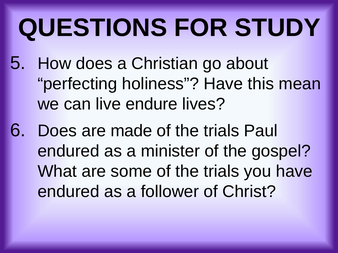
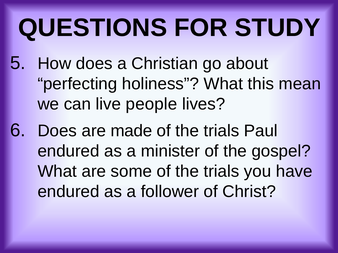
holiness Have: Have -> What (223, 84)
endure: endure -> people (151, 104)
